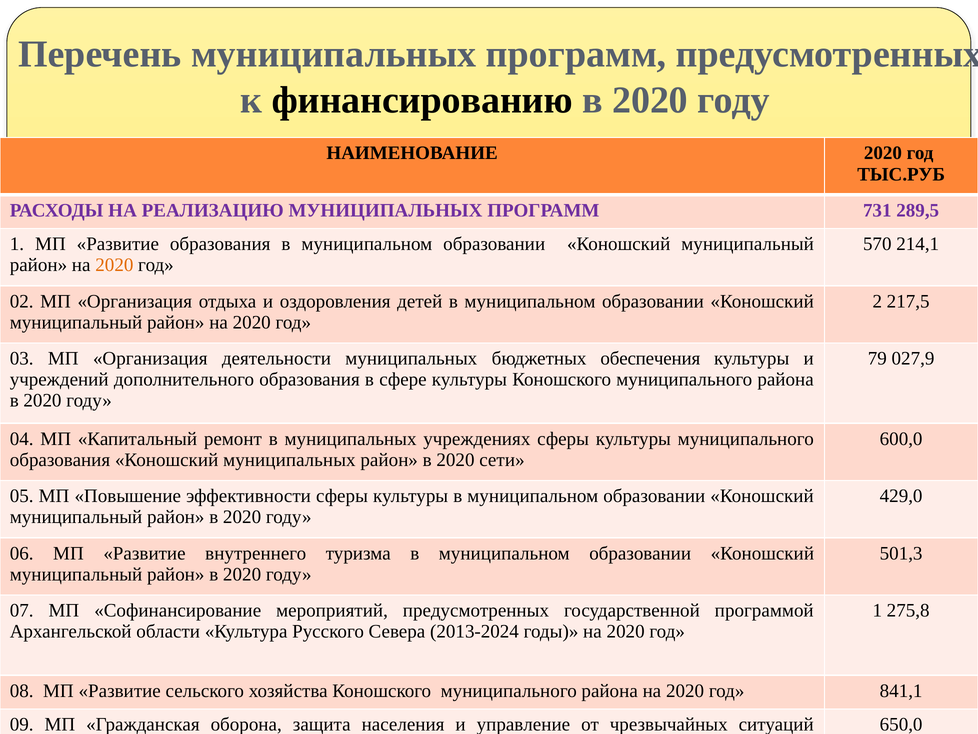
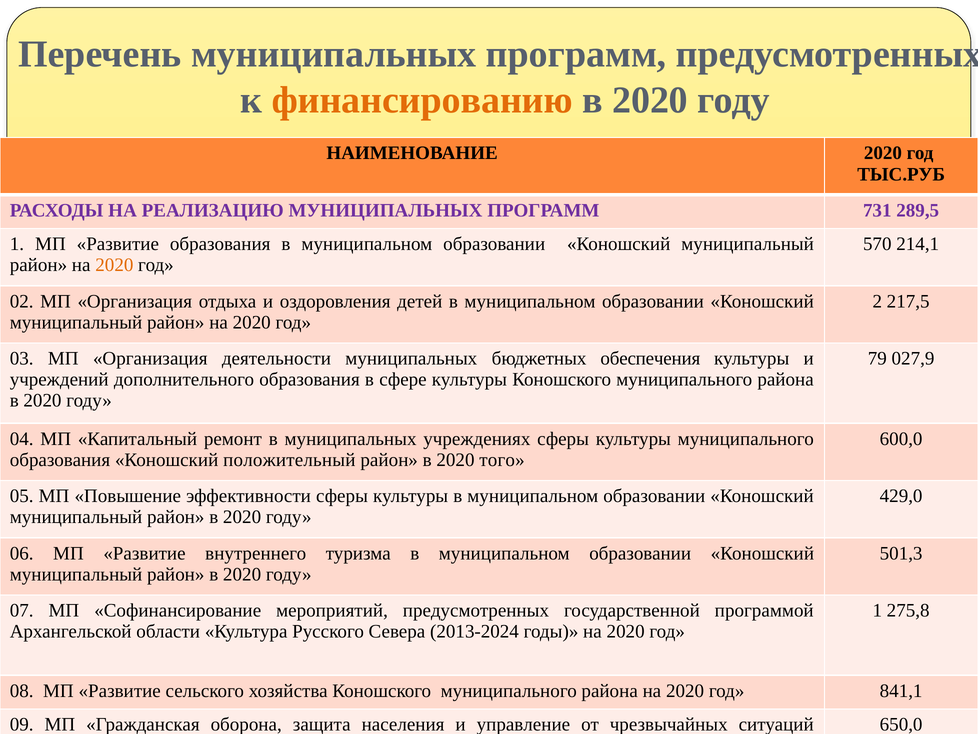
финансированию colour: black -> orange (422, 100)
Коношский муниципальных: муниципальных -> положительный (289, 460)
2020 сети: сети -> того (502, 460)
